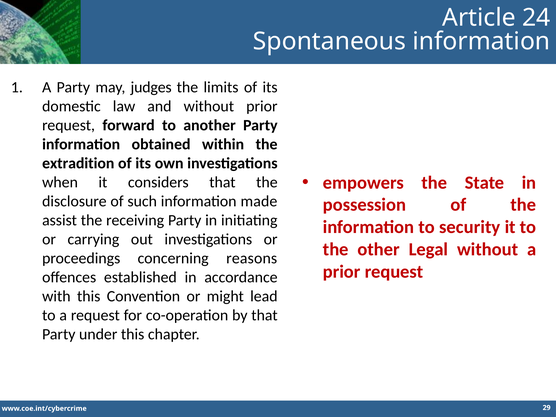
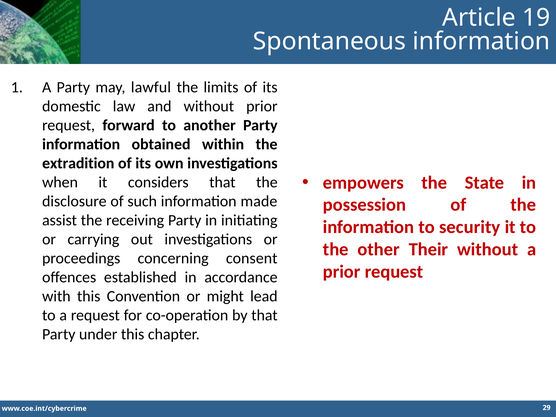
24: 24 -> 19 (536, 18)
judges: judges -> lawful (151, 87)
Legal: Legal -> Their (428, 249)
reasons: reasons -> consent (252, 258)
